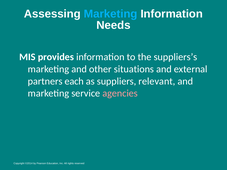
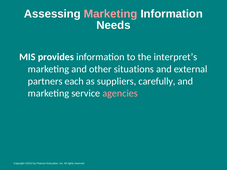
Marketing colour: light blue -> pink (111, 14)
suppliers’s: suppliers’s -> interpret’s (175, 57)
relevant: relevant -> carefully (157, 81)
